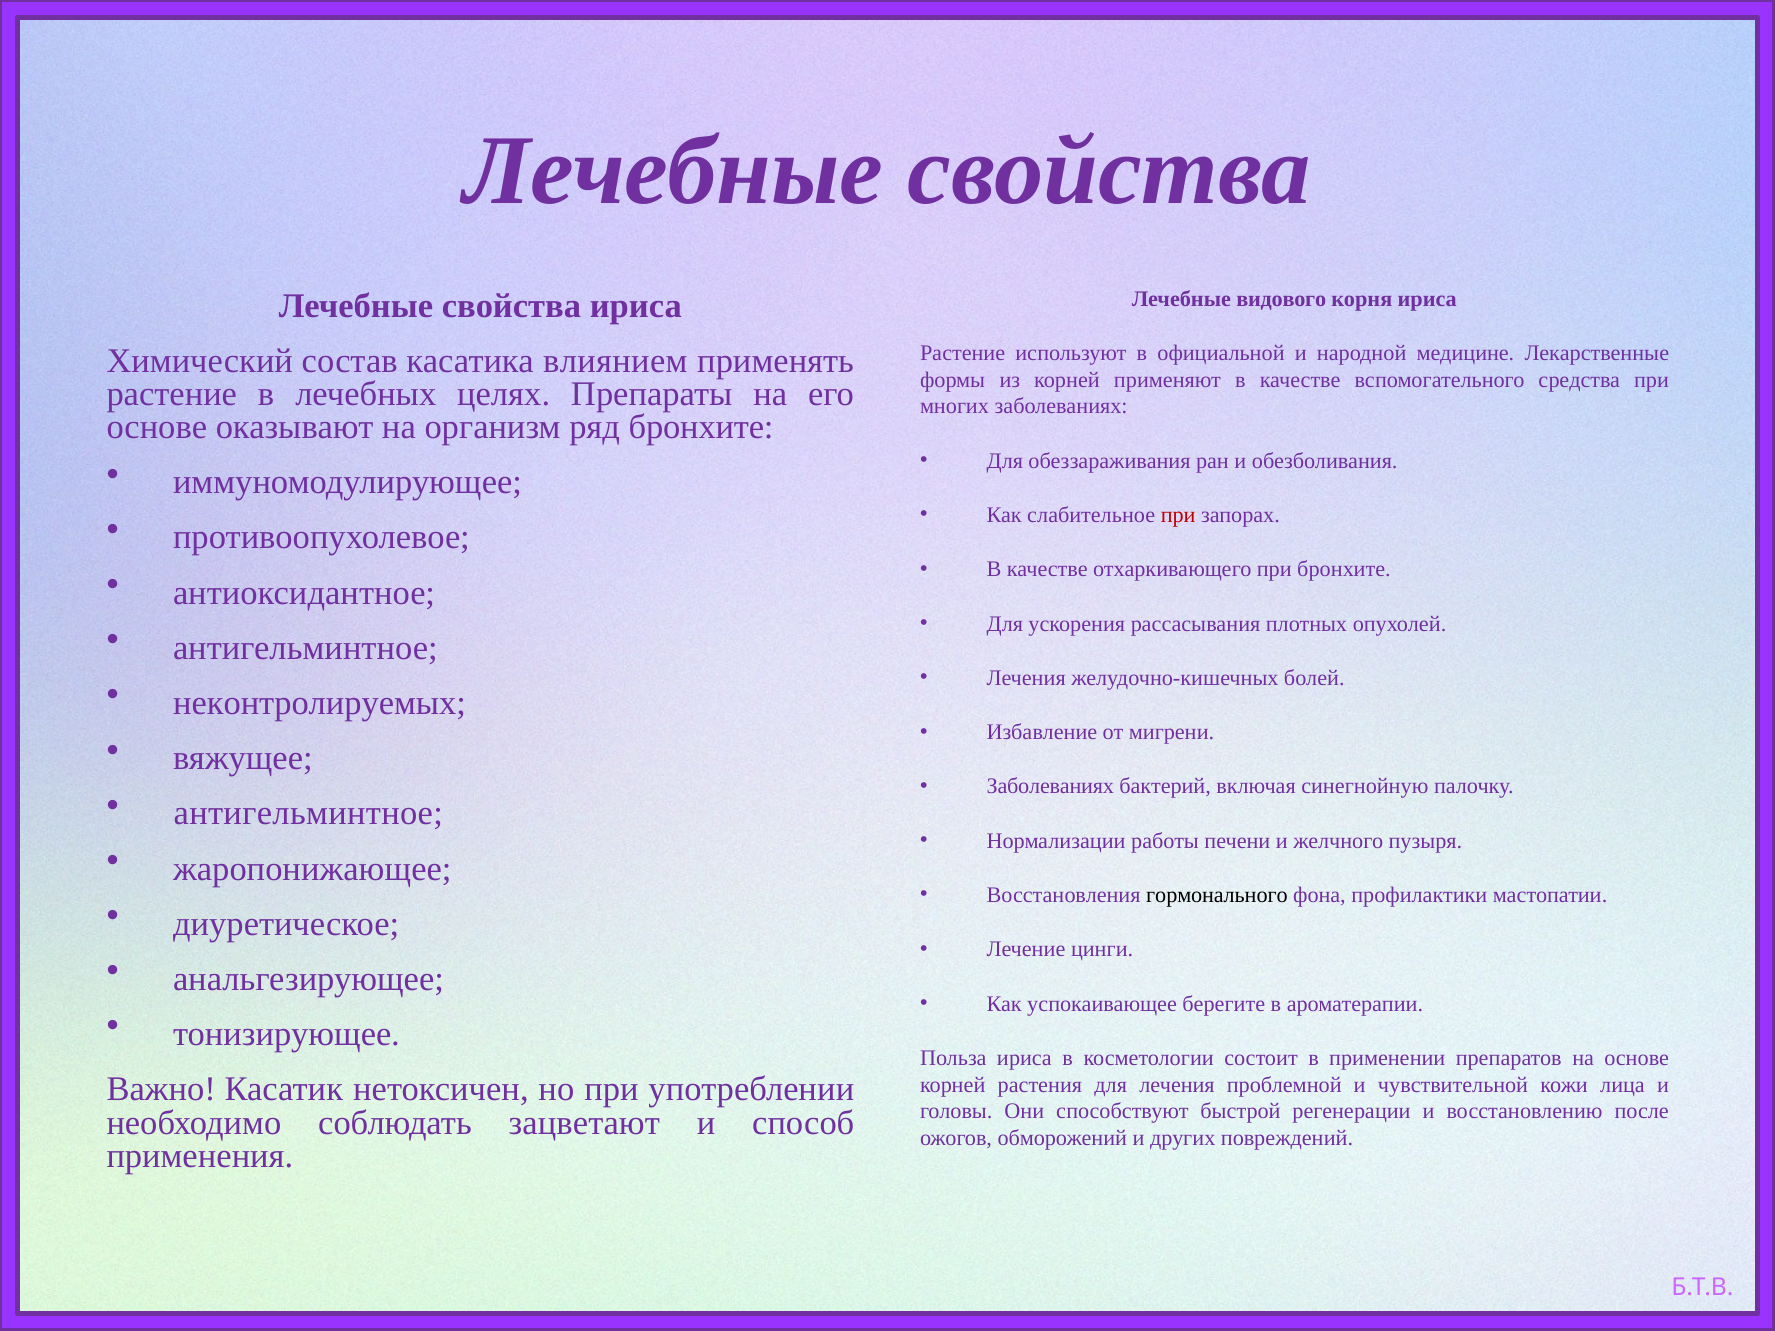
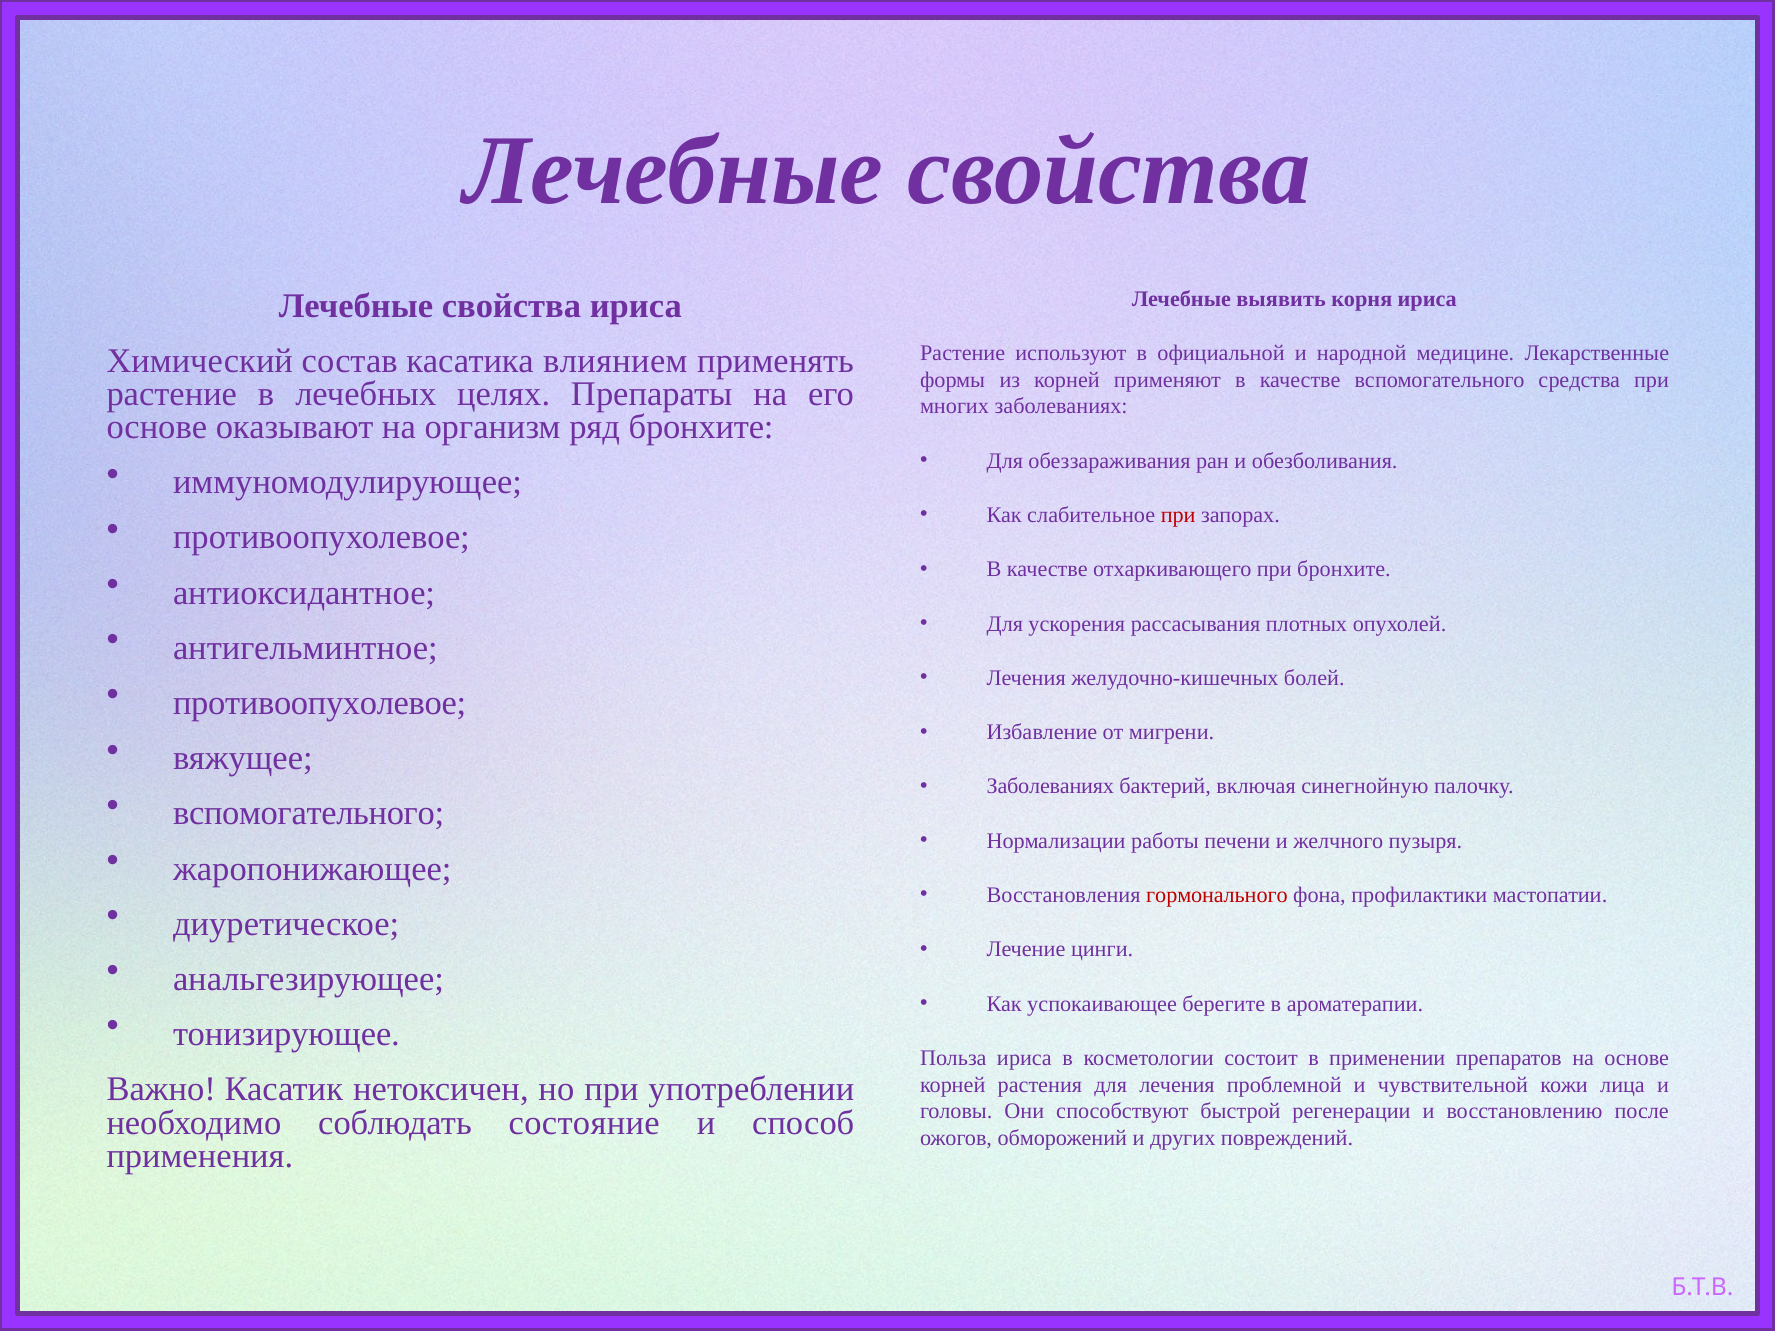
видового: видового -> выявить (1281, 299)
неконтролируемых: неконтролируемых -> противоопухолевое (320, 703)
антигельминтное: антигельминтное -> вспомогательного (309, 814)
гормонального colour: black -> red (1217, 895)
зацветают: зацветают -> состояние (584, 1123)
